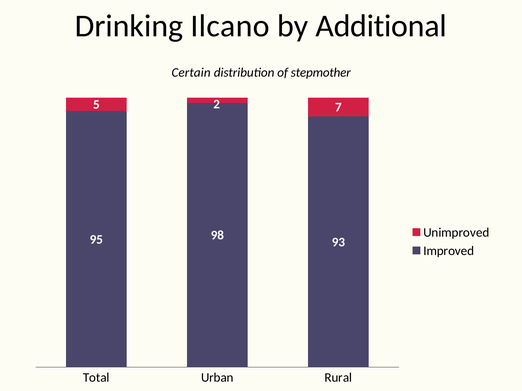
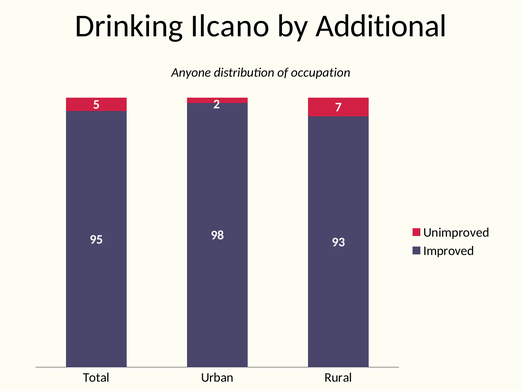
Certain: Certain -> Anyone (191, 73)
stepmother: stepmother -> occupation (321, 73)
